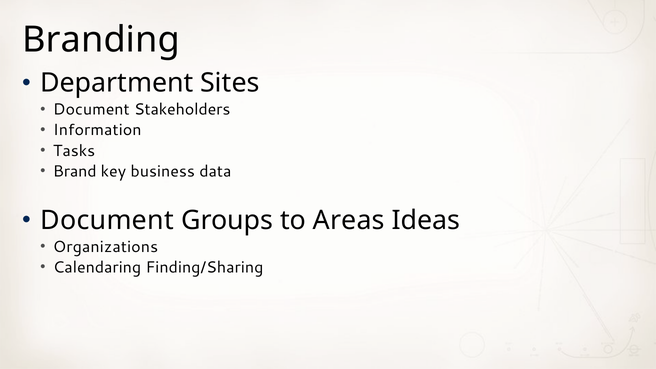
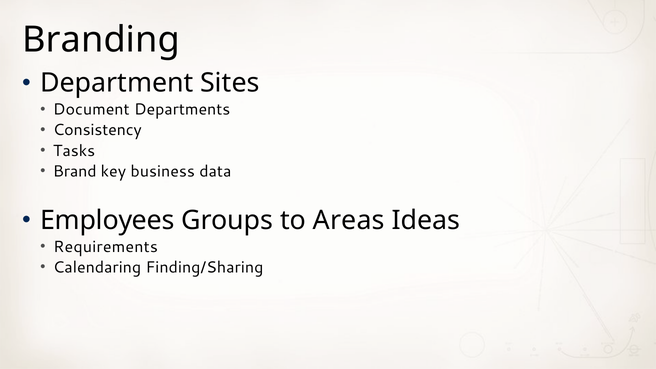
Stakeholders: Stakeholders -> Departments (182, 110)
Information: Information -> Consistency (97, 130)
Document: Document -> Employees (107, 220)
Organizations: Organizations -> Requirements (106, 247)
